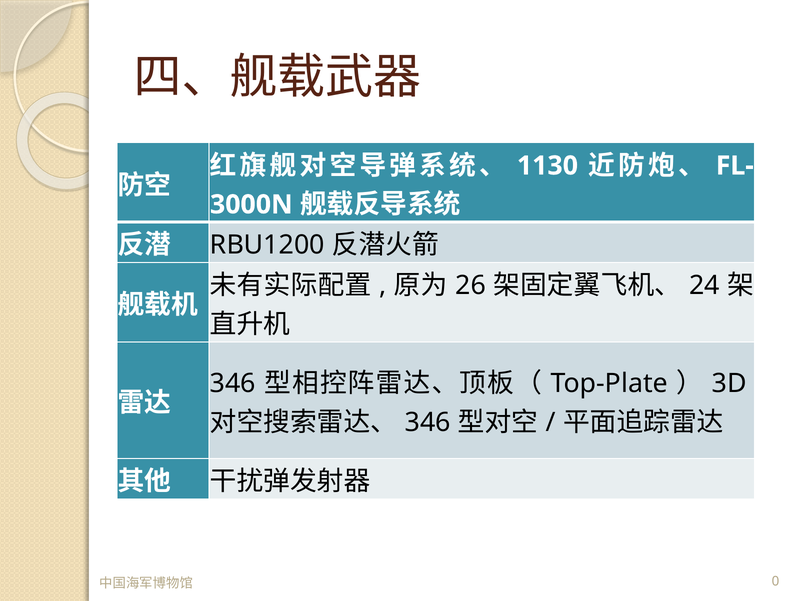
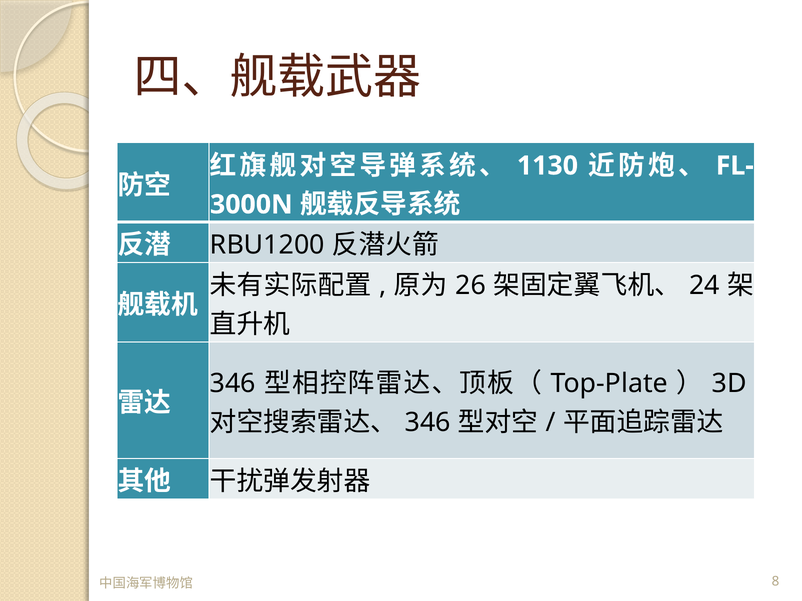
0: 0 -> 8 (776, 582)
